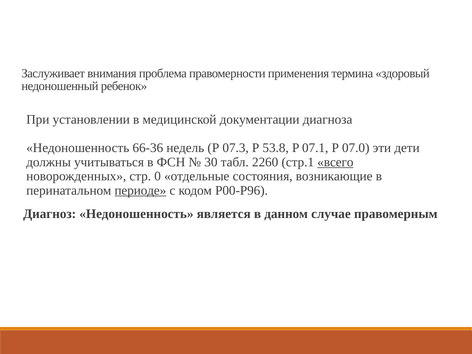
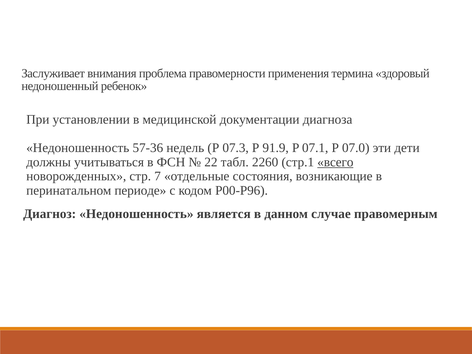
66-36: 66-36 -> 57-36 (148, 148)
53.8: 53.8 -> 91.9 (276, 148)
30: 30 -> 22 (211, 162)
0: 0 -> 7 (158, 176)
периоде underline: present -> none (140, 190)
